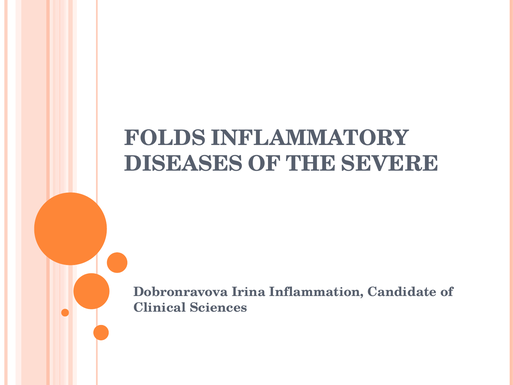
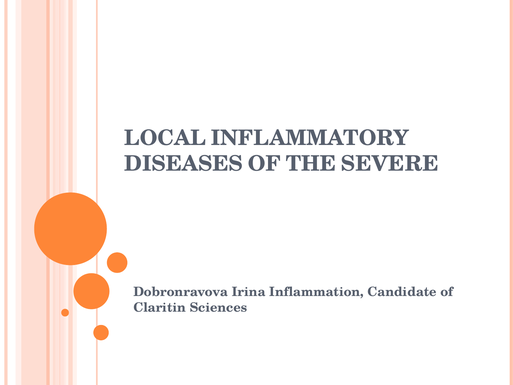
FOLDS: FOLDS -> LOCAL (165, 138)
Clinical: Clinical -> Claritin (160, 307)
